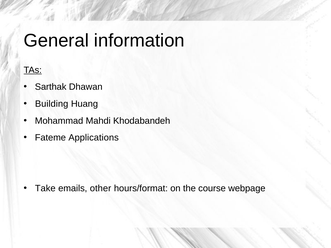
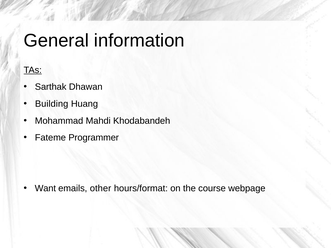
Applications: Applications -> Programmer (94, 138)
Take: Take -> Want (45, 188)
